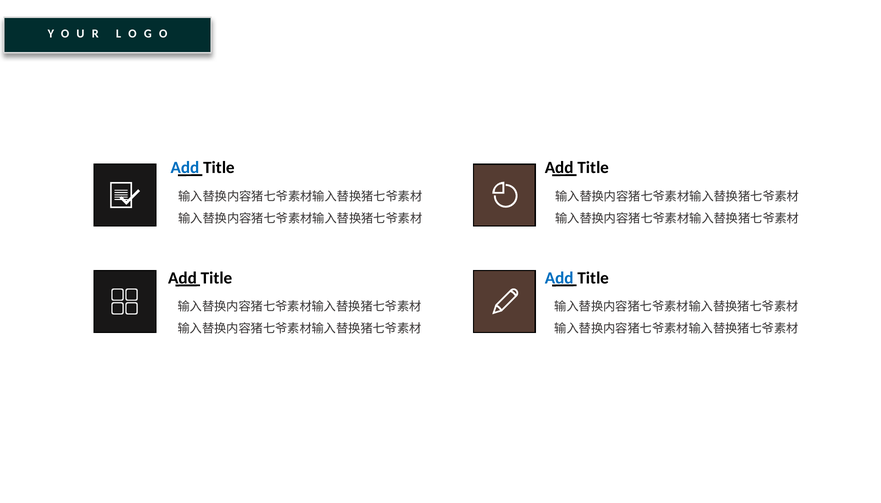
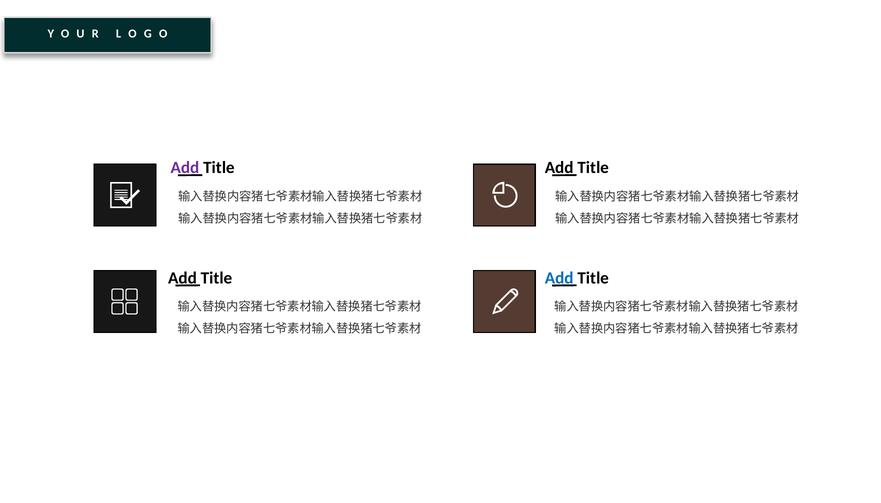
Add colour: blue -> purple (185, 168)
